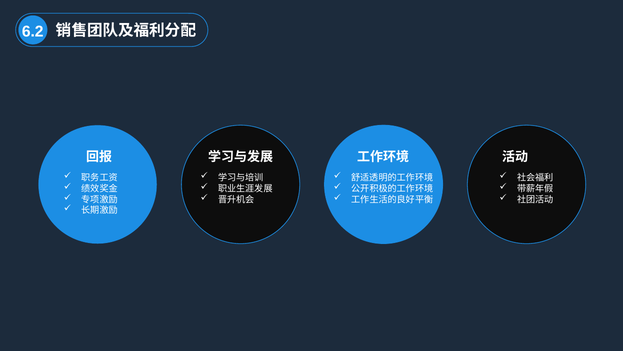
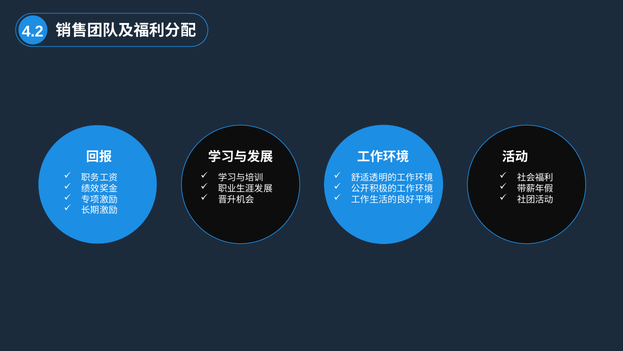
6.2: 6.2 -> 4.2 (33, 31)
